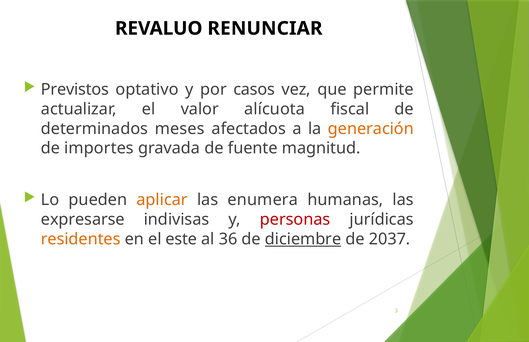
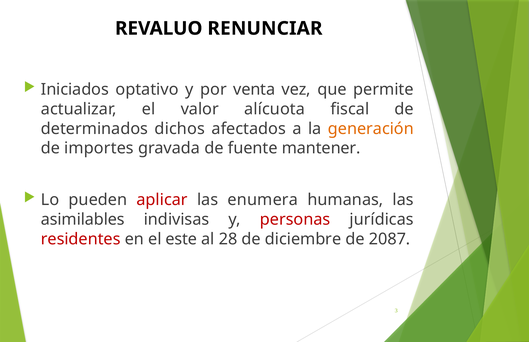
Previstos: Previstos -> Iniciados (75, 89)
casos: casos -> venta (254, 89)
meses: meses -> dichos (180, 129)
magnitud: magnitud -> mantener (321, 148)
aplicar colour: orange -> red (162, 200)
expresarse: expresarse -> asimilables (83, 219)
residentes colour: orange -> red (81, 239)
36: 36 -> 28 (228, 239)
diciembre underline: present -> none (303, 239)
2037: 2037 -> 2087 (390, 239)
